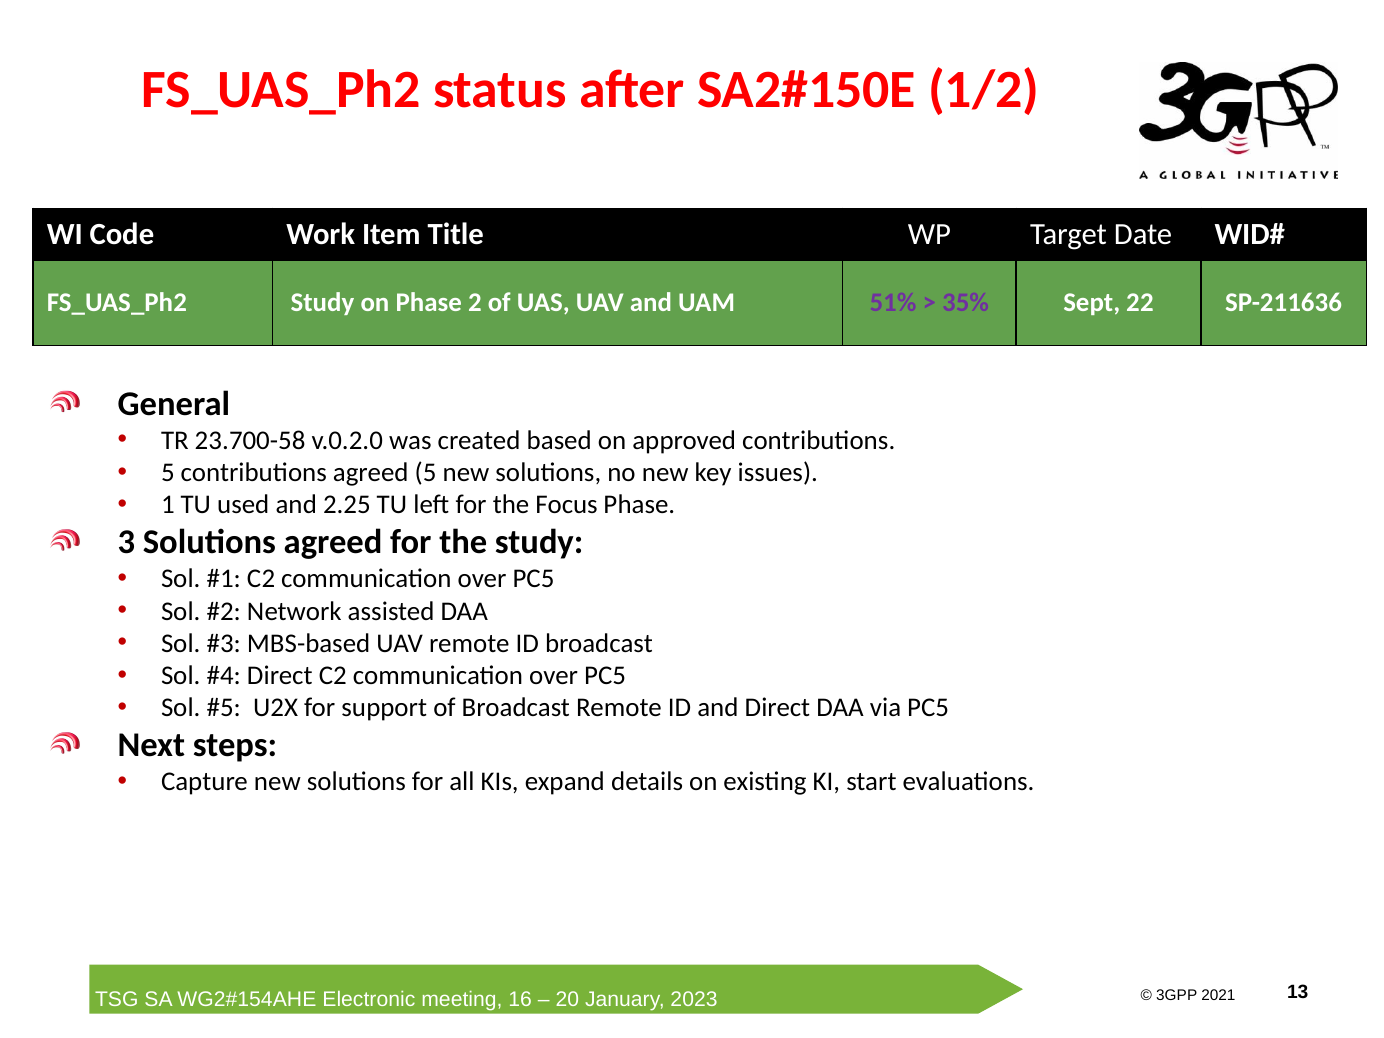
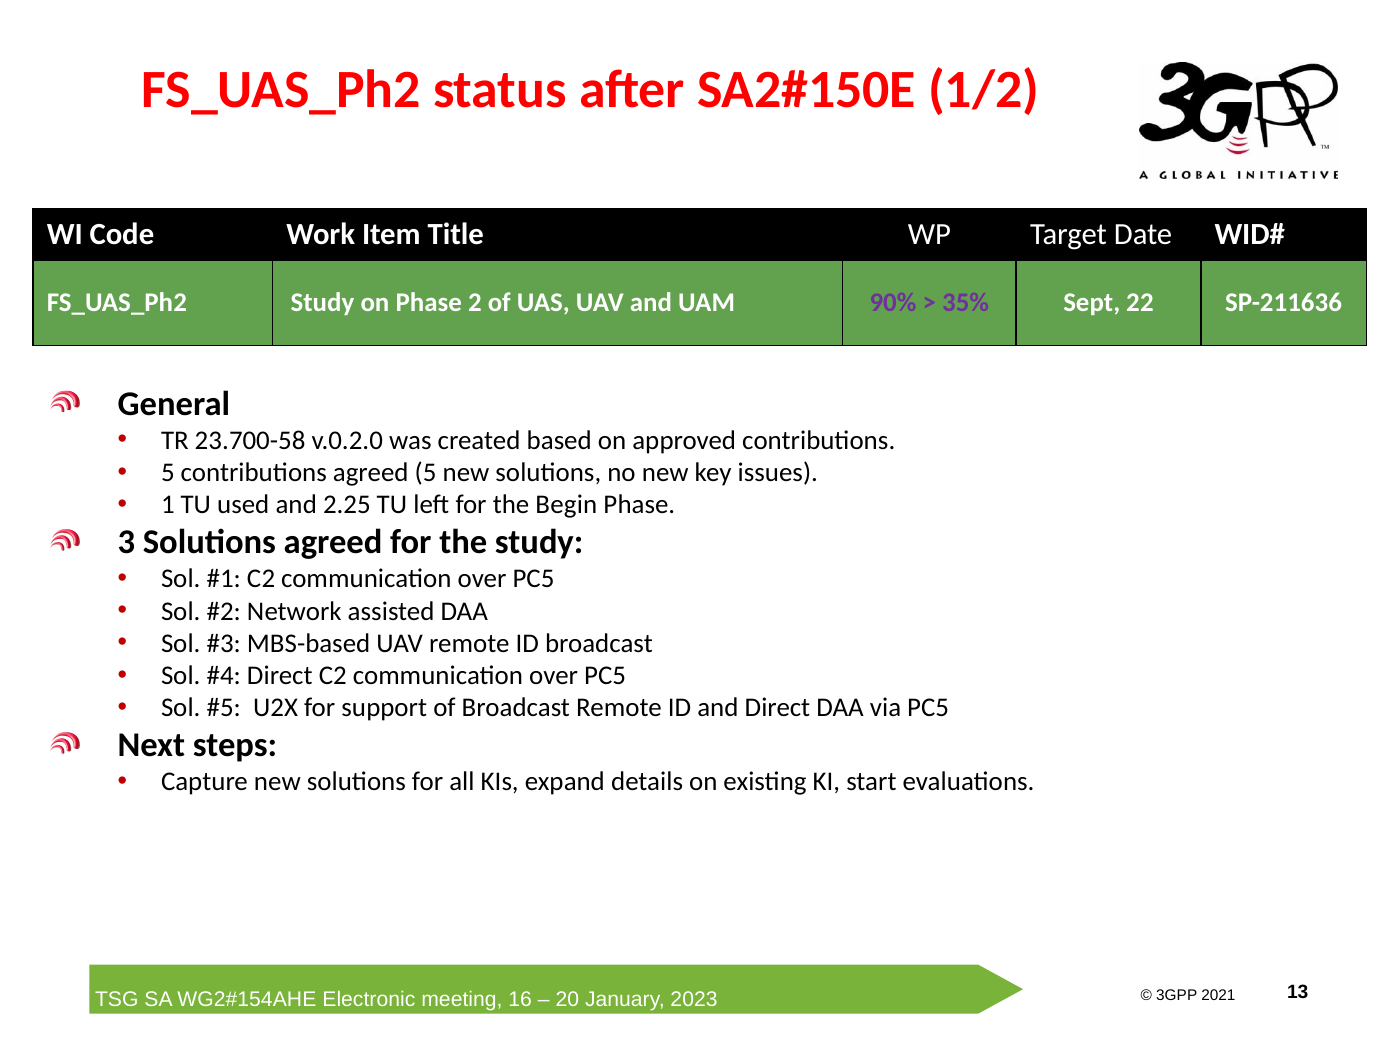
51%: 51% -> 90% (893, 303)
Focus: Focus -> Begin (566, 505)
